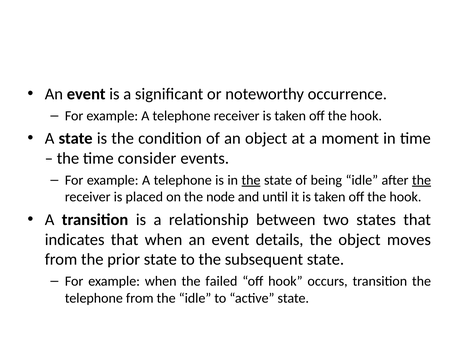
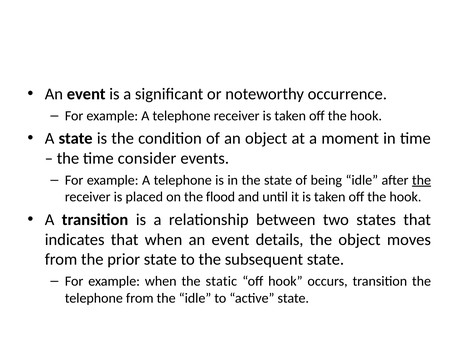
the underline: present -> none (251, 180)
node: node -> flood (221, 197)
failed: failed -> static (221, 281)
